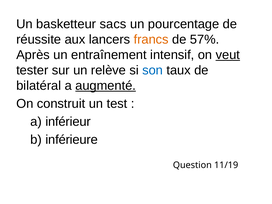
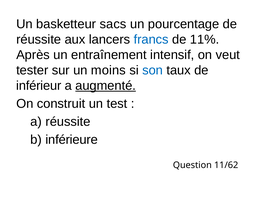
francs colour: orange -> blue (151, 40)
57%: 57% -> 11% (205, 40)
veut underline: present -> none (228, 55)
relève: relève -> moins (108, 70)
bilatéral: bilatéral -> inférieur (39, 86)
a inférieur: inférieur -> réussite (68, 122)
11/19: 11/19 -> 11/62 (226, 165)
